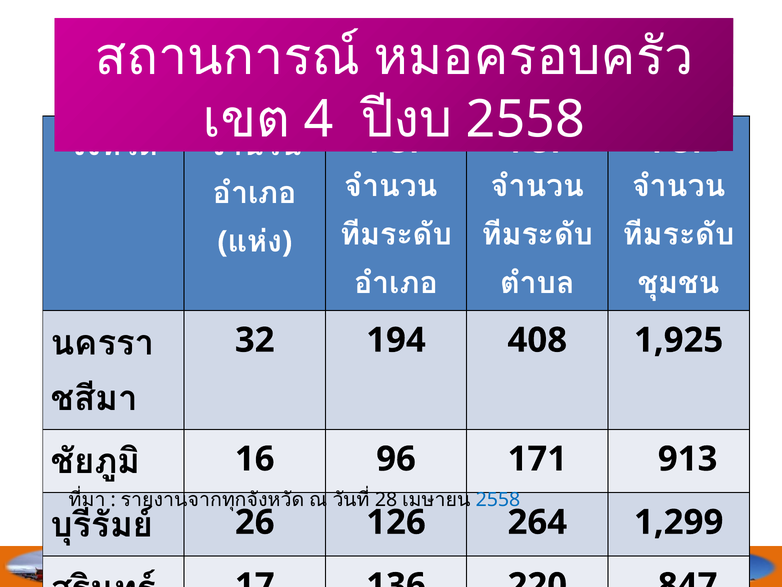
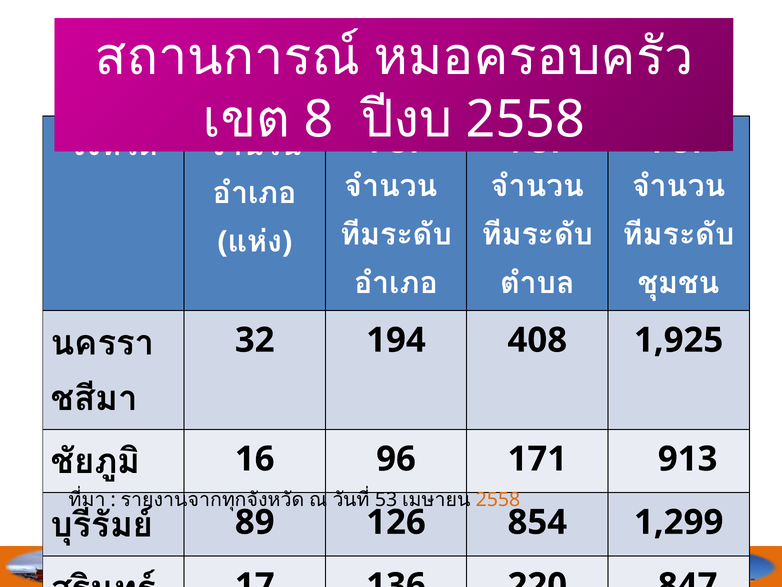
4: 4 -> 8 (319, 120)
28: 28 -> 53 (386, 500)
2558 colour: blue -> orange (498, 500)
26: 26 -> 89 (255, 522)
264: 264 -> 854 (537, 522)
